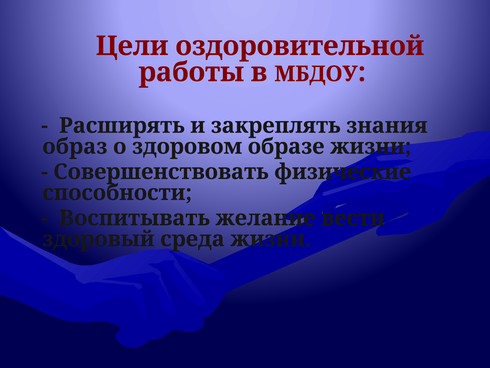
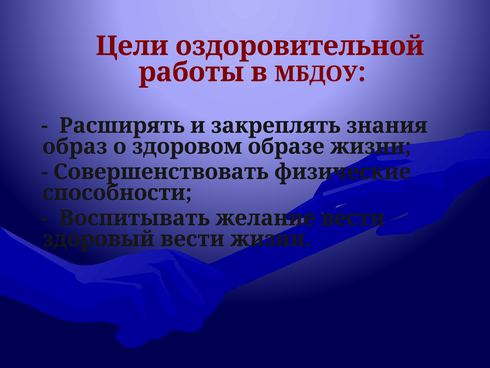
здоровый среда: среда -> вести (192, 239)
